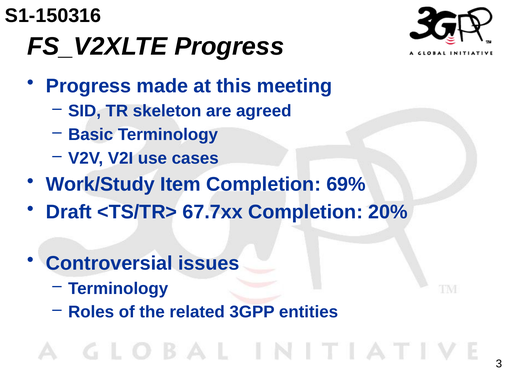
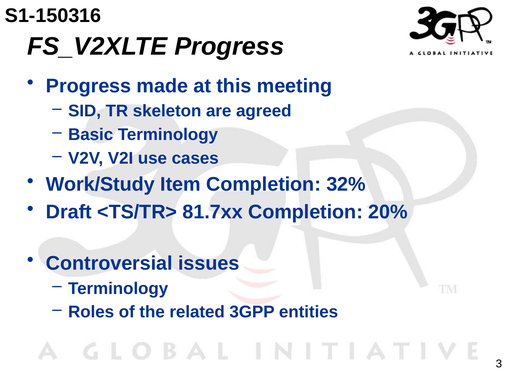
69%: 69% -> 32% (346, 185)
67.7xx: 67.7xx -> 81.7xx (213, 212)
